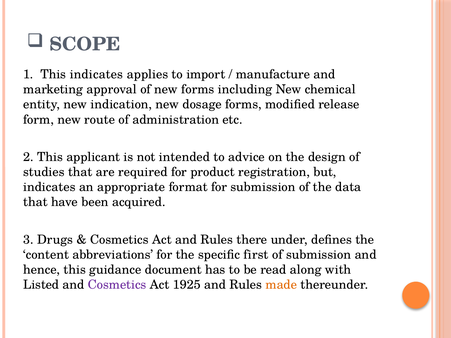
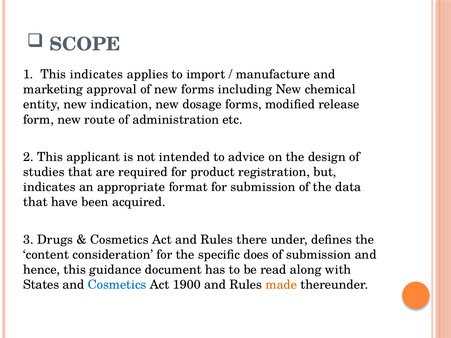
abbreviations: abbreviations -> consideration (113, 255)
first: first -> does (256, 255)
Listed: Listed -> States (41, 285)
Cosmetics colour: purple -> blue (117, 285)
1925: 1925 -> 1900 (187, 285)
